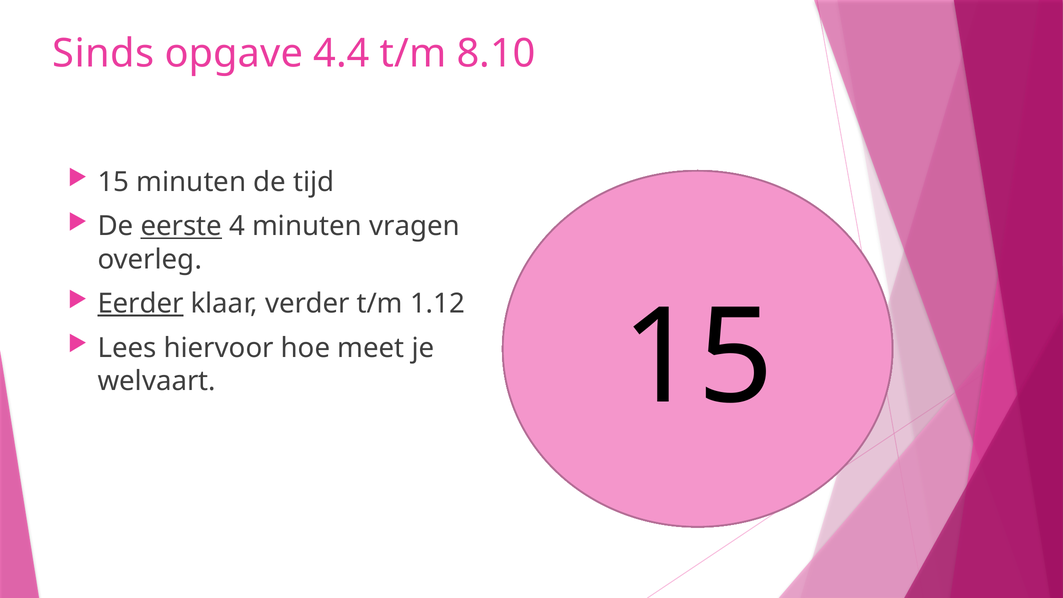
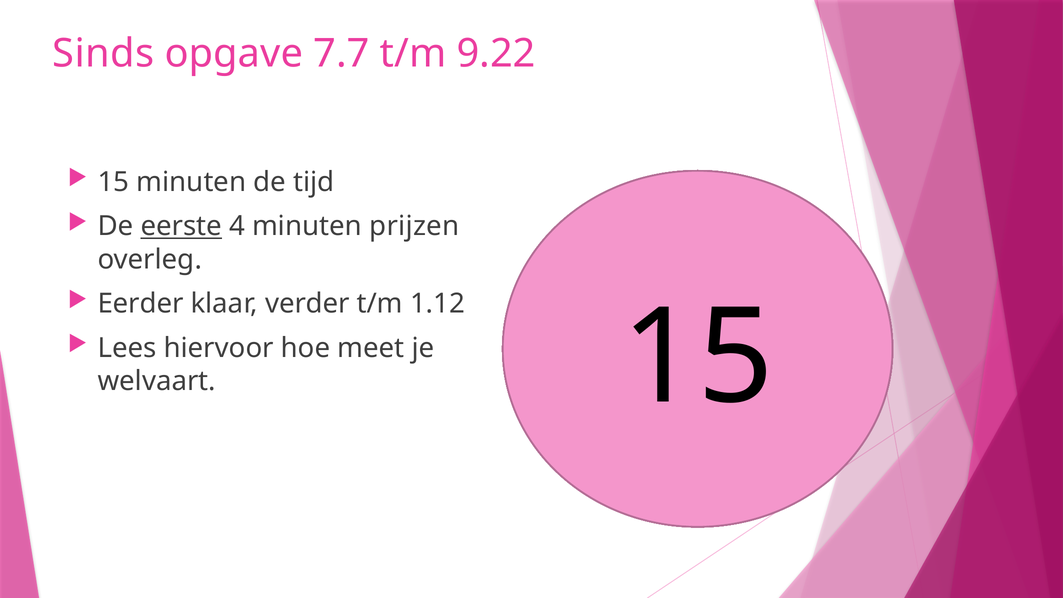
4.4: 4.4 -> 7.7 (341, 53)
8.10: 8.10 -> 9.22 (496, 53)
vragen: vragen -> prijzen (414, 226)
Eerder underline: present -> none (141, 304)
